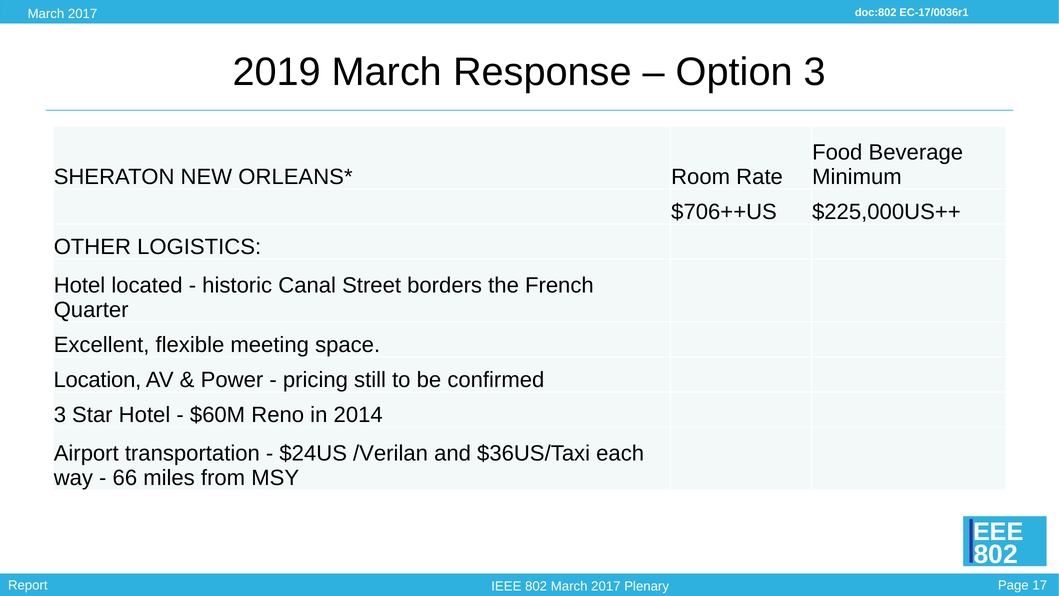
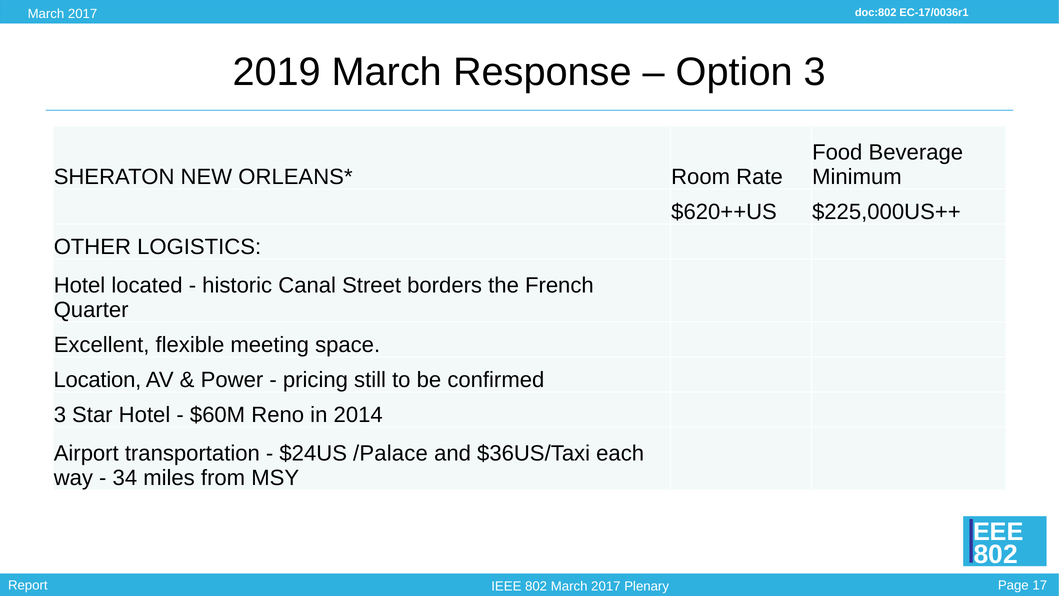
$706++US: $706++US -> $620++US (724, 212)
/Verilan: /Verilan -> /Palace (390, 453)
66: 66 -> 34 (125, 478)
